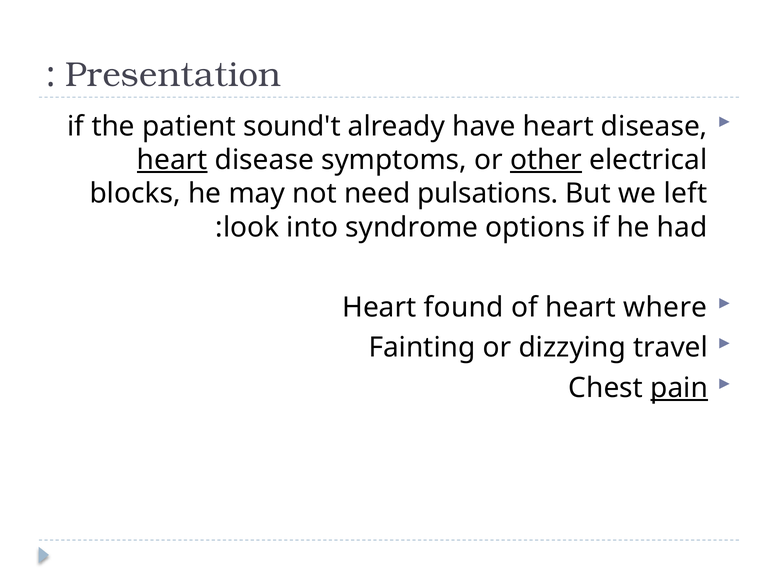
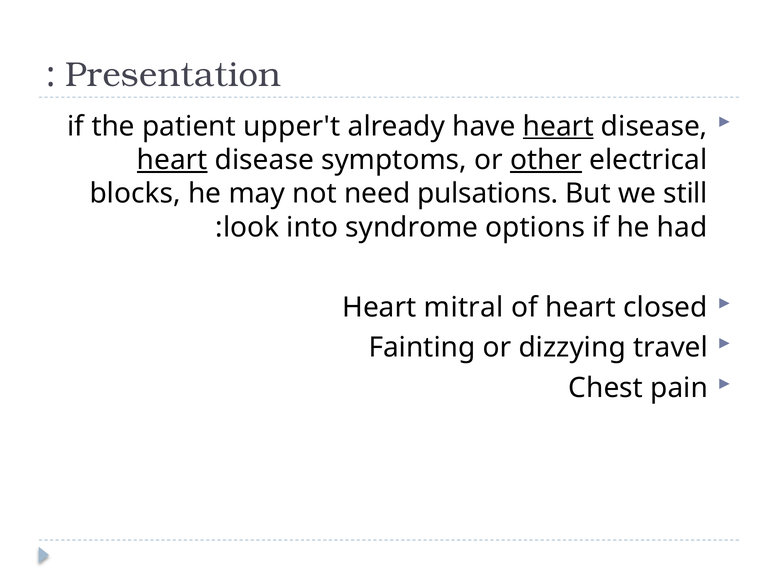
sound't: sound't -> upper't (292, 126)
heart underline: none -> present (558, 126)
left: left -> still (686, 194)
found: found -> mitral (464, 308)
where: where -> closed (665, 308)
pain underline: present -> none (679, 388)
